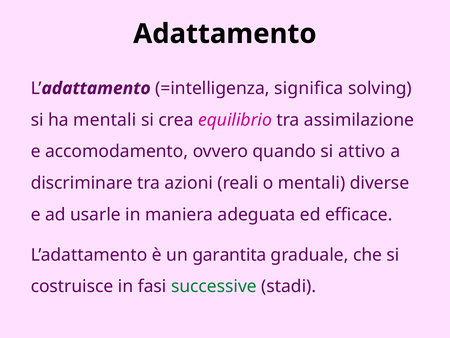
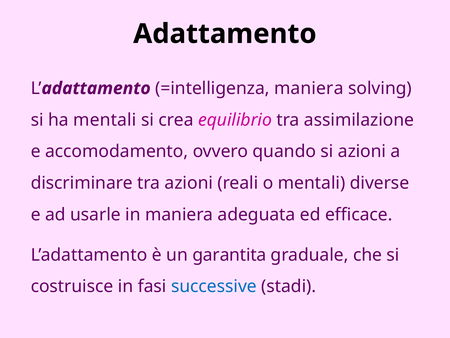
=intelligenza significa: significa -> maniera (309, 88)
si attivo: attivo -> azioni (362, 151)
successive colour: green -> blue (214, 286)
